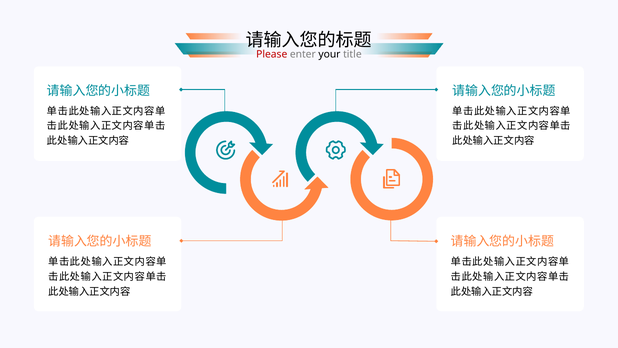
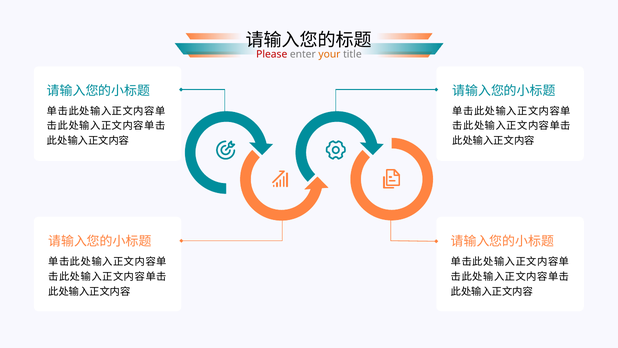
your colour: black -> orange (329, 54)
